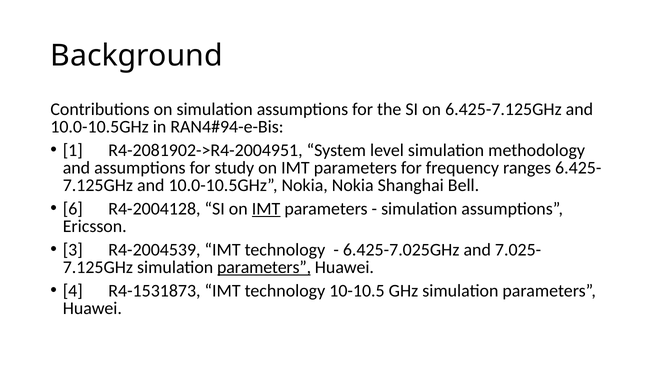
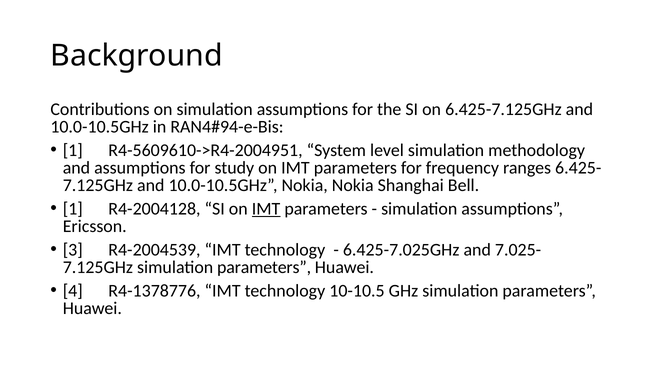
R4-2081902->R4-2004951: R4-2081902->R4-2004951 -> R4-5609610->R4-2004951 (205, 150)
6: 6 -> 1 (73, 209)
parameters underline: present -> none (264, 267)
R4-1531873: R4-1531873 -> R4-1378776 (154, 291)
